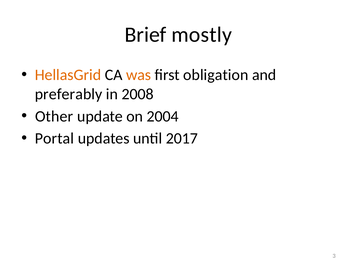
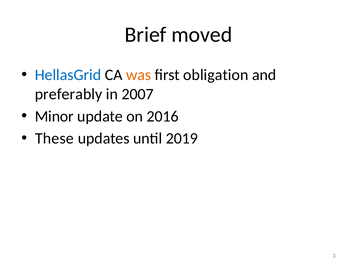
mostly: mostly -> moved (202, 35)
HellasGrid colour: orange -> blue (68, 75)
2008: 2008 -> 2007 (138, 94)
Other: Other -> Minor (54, 116)
2004: 2004 -> 2016 (163, 116)
Portal: Portal -> These (54, 138)
2017: 2017 -> 2019 (182, 138)
